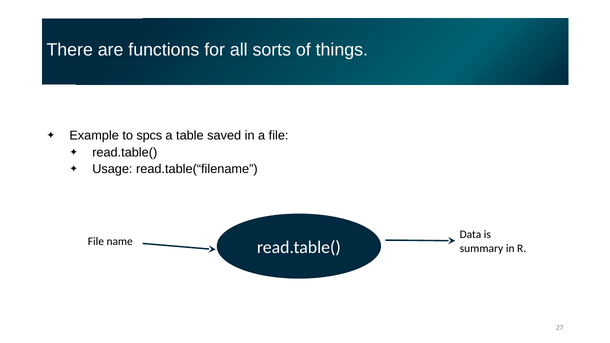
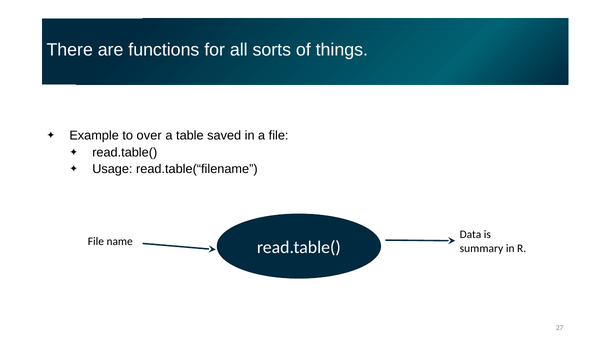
spcs: spcs -> over (149, 135)
